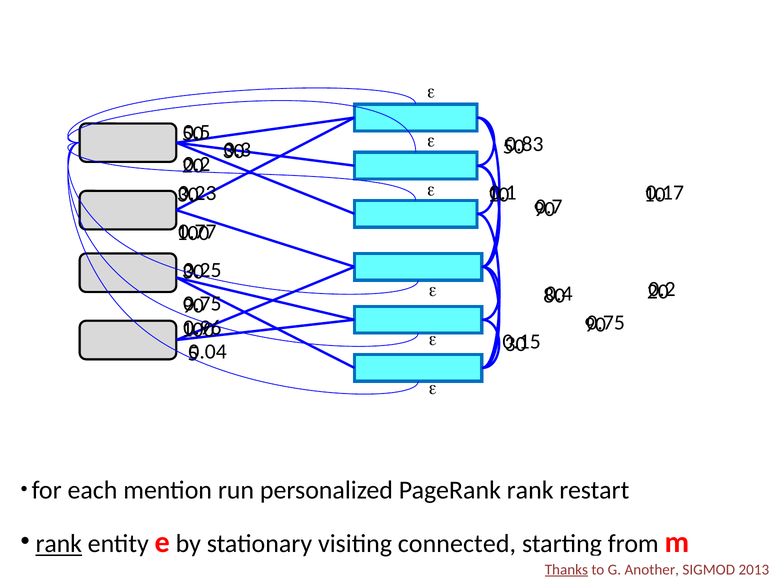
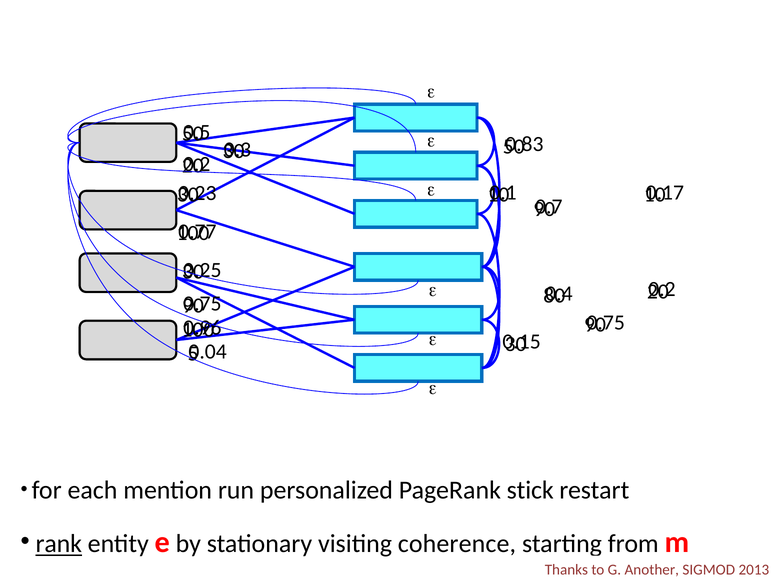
PageRank rank: rank -> stick (530, 490)
connected: connected -> coherence (457, 543)
Thanks underline: present -> none (566, 569)
